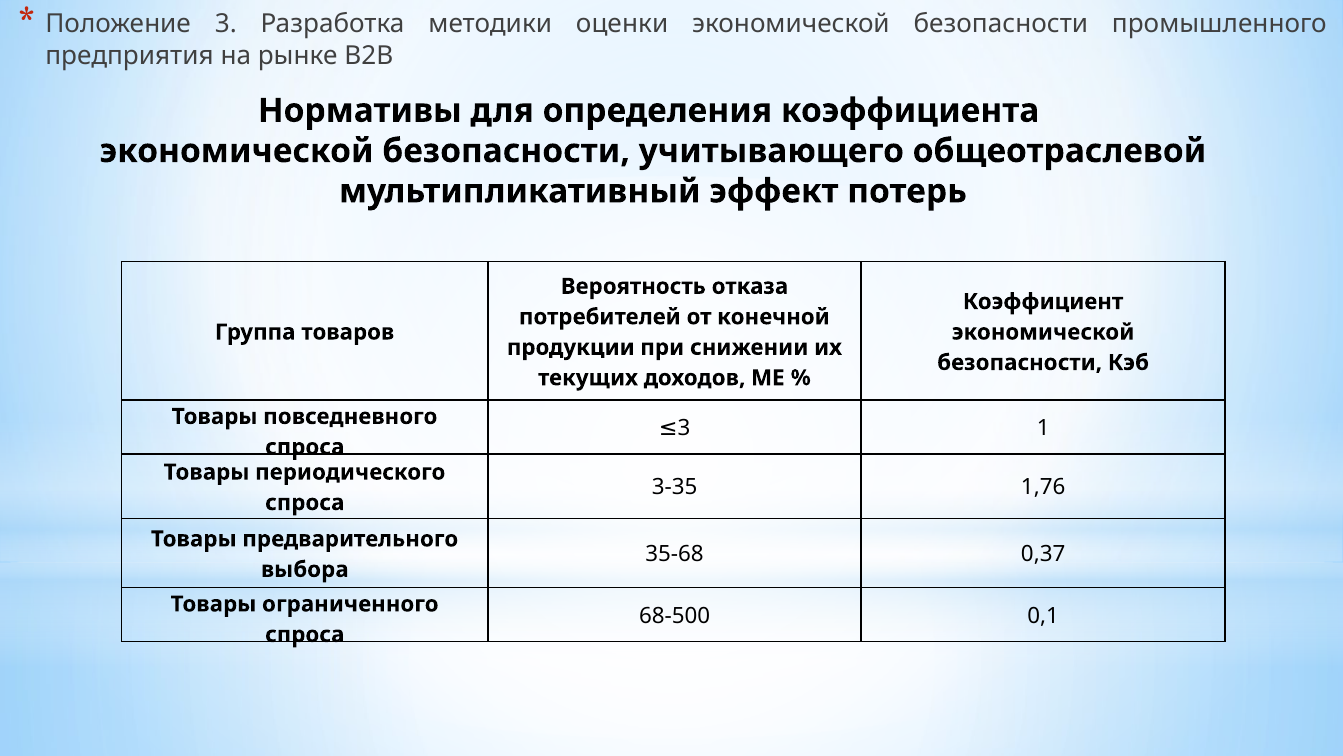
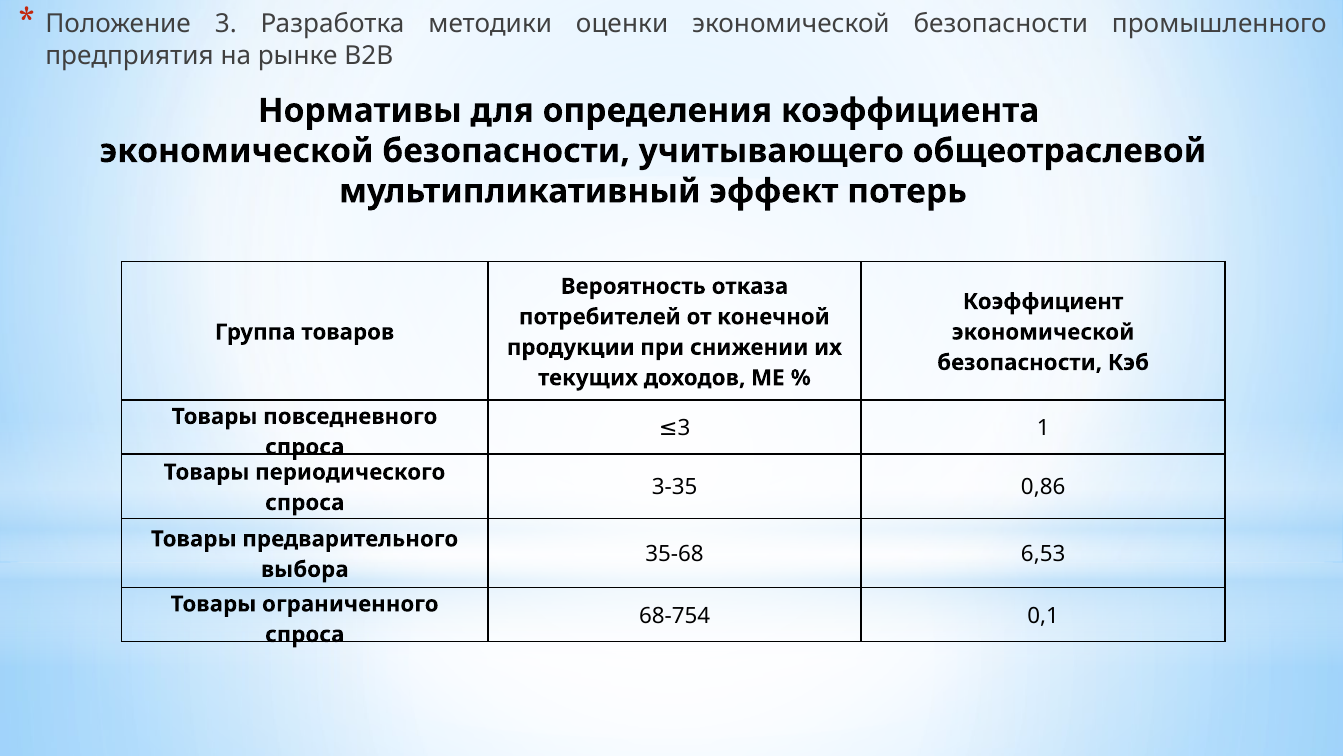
1,76: 1,76 -> 0,86 (1043, 487)
0,37: 0,37 -> 6,53 (1043, 554)
68-500: 68-500 -> 68-754 (675, 615)
